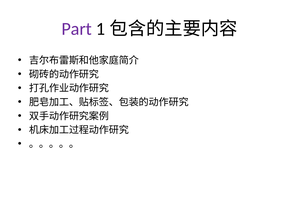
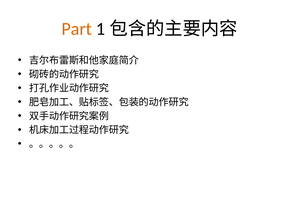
Part colour: purple -> orange (77, 29)
